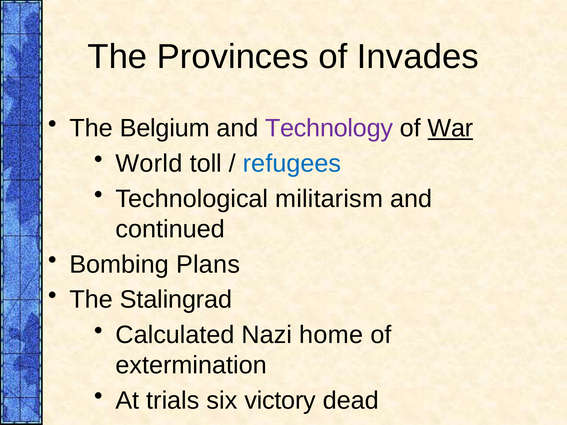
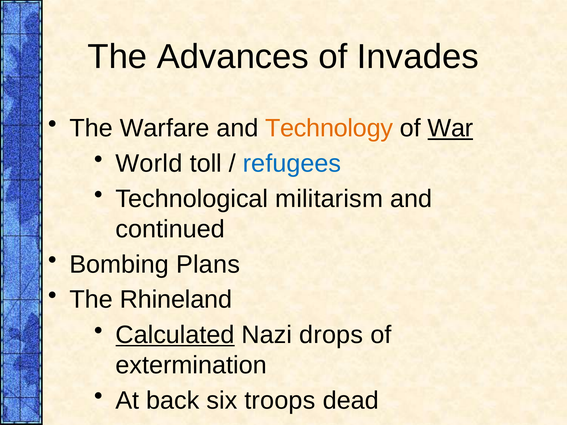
Provinces: Provinces -> Advances (233, 57)
Belgium: Belgium -> Warfare (165, 128)
Technology colour: purple -> orange (329, 128)
Stalingrad: Stalingrad -> Rhineland (176, 300)
Calculated underline: none -> present (175, 335)
home: home -> drops (331, 335)
trials: trials -> back (173, 401)
victory: victory -> troops (280, 401)
